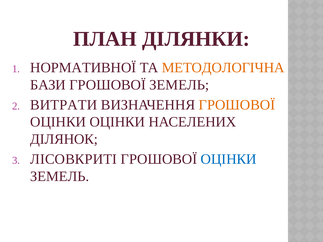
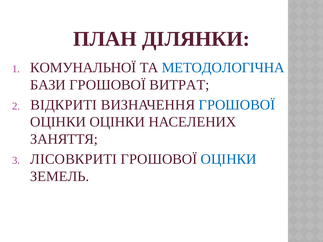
НОРМАТИВНОЇ: НОРМАТИВНОЇ -> КОМУНАЛЬНОЇ (83, 68)
МЕТОДОЛОГІЧНА colour: orange -> blue (223, 68)
ГРОШОВОЇ ЗЕМЕЛЬ: ЗЕМЕЛЬ -> ВИТРАТ (179, 85)
ВИТРАТИ: ВИТРАТИ -> ВІДКРИТІ (64, 105)
ГРОШОВОЇ colour: orange -> blue (237, 105)
ДІЛЯНОК: ДІЛЯНОК -> ЗАНЯТТЯ (64, 139)
